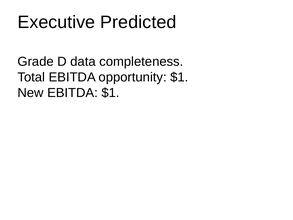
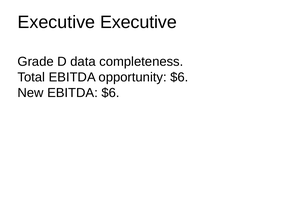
Executive Predicted: Predicted -> Executive (138, 22)
opportunity $1: $1 -> $6 (179, 77)
EBITDA $1: $1 -> $6 (111, 93)
